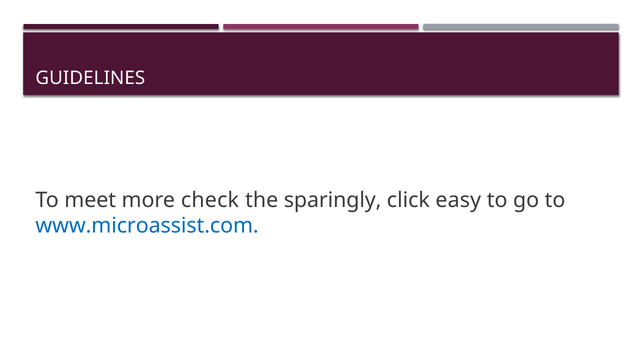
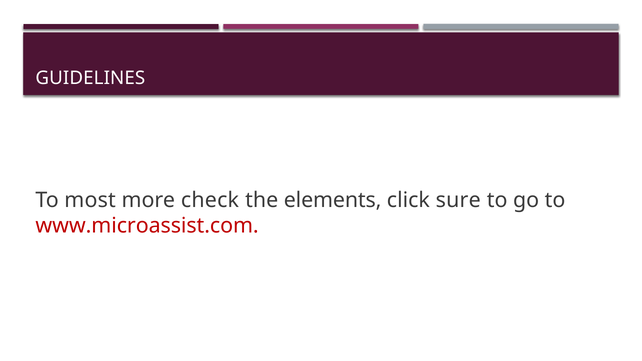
meet: meet -> most (90, 200)
sparingly: sparingly -> elements (333, 200)
easy: easy -> sure (458, 200)
www.microassist.com colour: blue -> red (147, 226)
